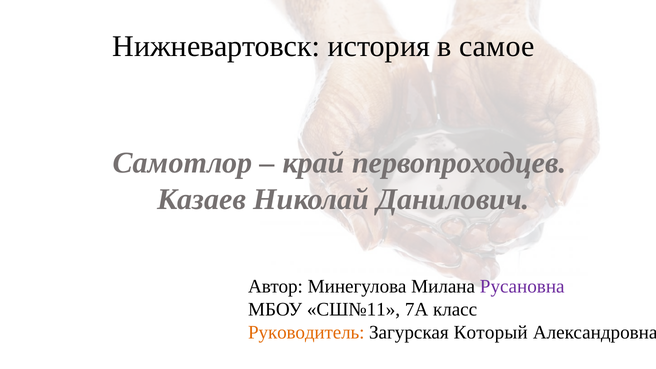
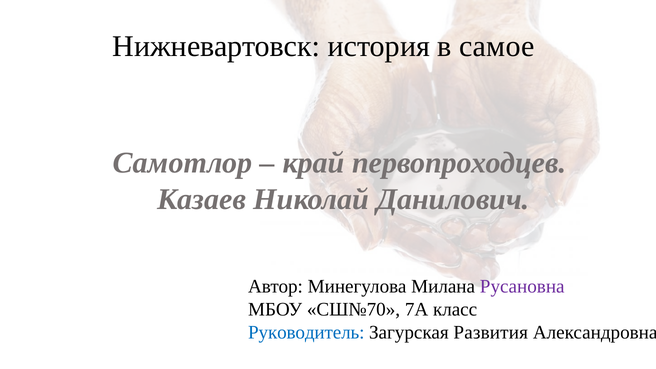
СШ№11: СШ№11 -> СШ№70 (354, 309)
Руководитель colour: orange -> blue (306, 332)
Который: Который -> Развития (491, 332)
